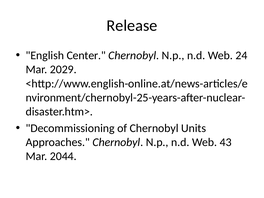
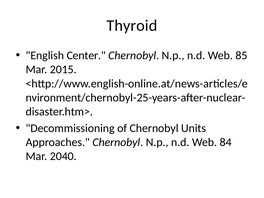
Release: Release -> Thyroid (132, 26)
24: 24 -> 85 (241, 55)
2029: 2029 -> 2015 (63, 69)
43: 43 -> 84 (226, 142)
2044: 2044 -> 2040 (63, 156)
